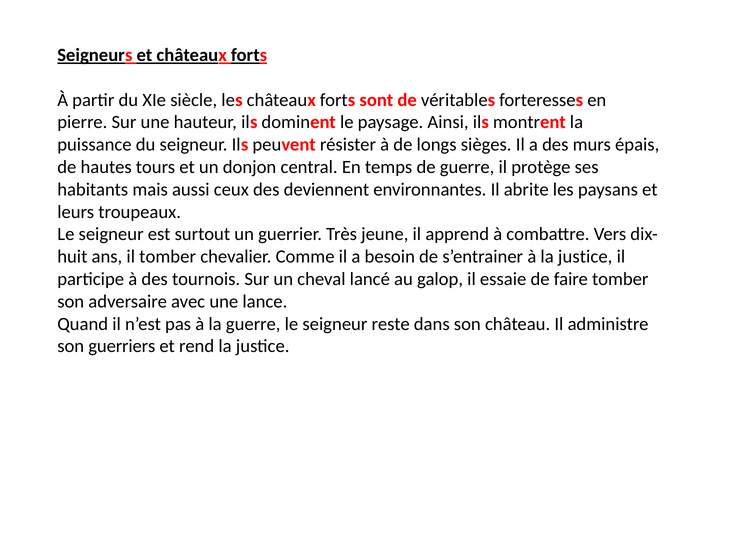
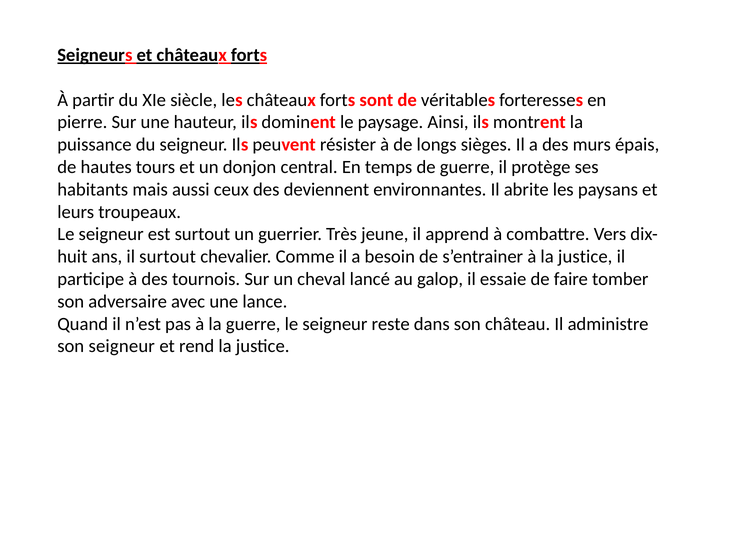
il tomber: tomber -> surtout (168, 257)
son guerriers: guerriers -> seigneur (122, 346)
